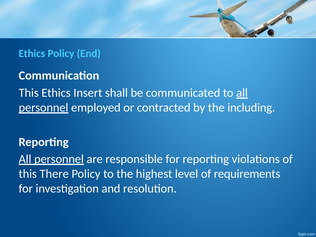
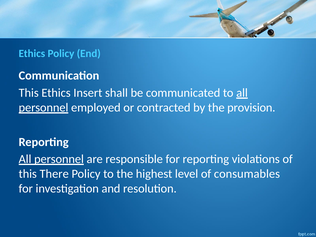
including: including -> provision (251, 108)
requirements: requirements -> consumables (247, 174)
